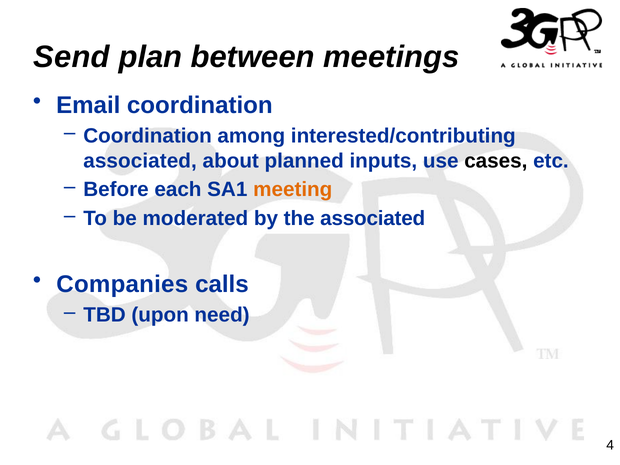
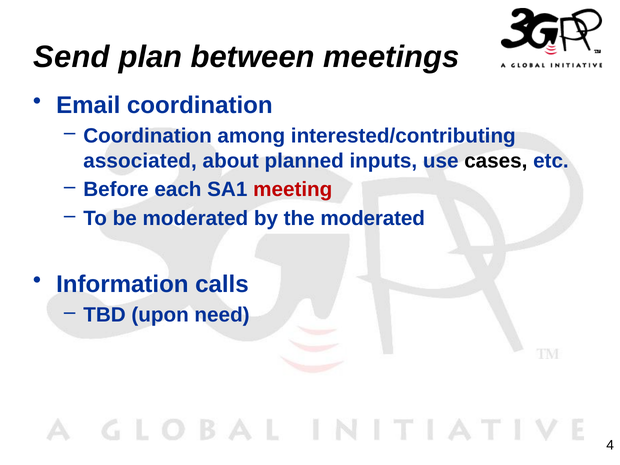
meeting colour: orange -> red (293, 190)
the associated: associated -> moderated (373, 219)
Companies: Companies -> Information (122, 284)
